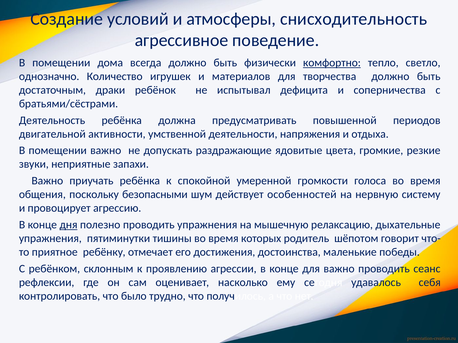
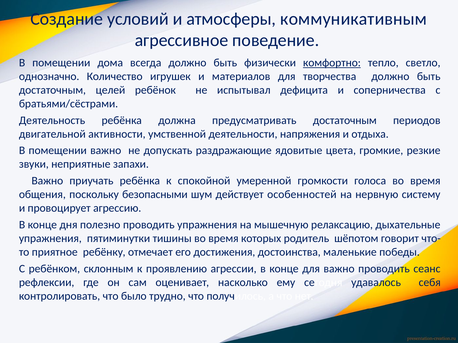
снисходительность: снисходительность -> коммуникативным (354, 19)
драки: драки -> целей (110, 90)
предусматривать повышенной: повышенной -> достаточным (345, 120)
дня underline: present -> none (68, 225)
